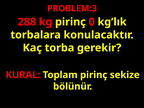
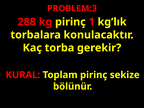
0: 0 -> 1 (92, 22)
